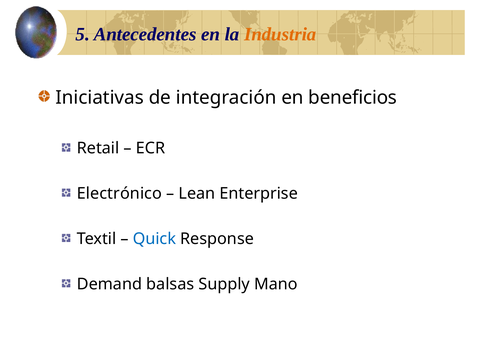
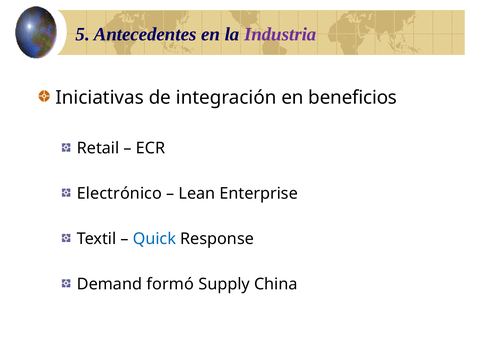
Industria colour: orange -> purple (280, 34)
balsas: balsas -> formó (170, 285)
Mano: Mano -> China (276, 285)
